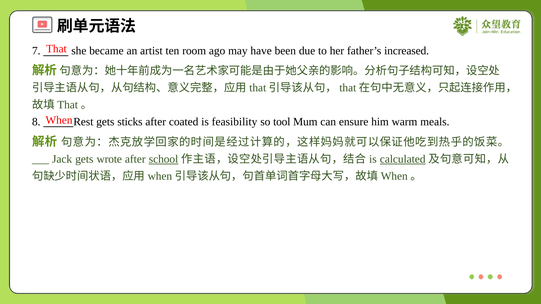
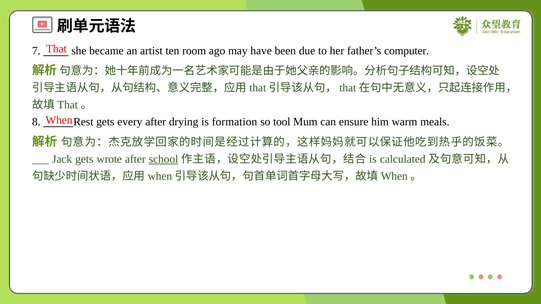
increased: increased -> computer (407, 51)
sticks: sticks -> every (130, 122)
coated: coated -> drying (184, 122)
feasibility: feasibility -> formation (235, 122)
calculated underline: present -> none (403, 159)
